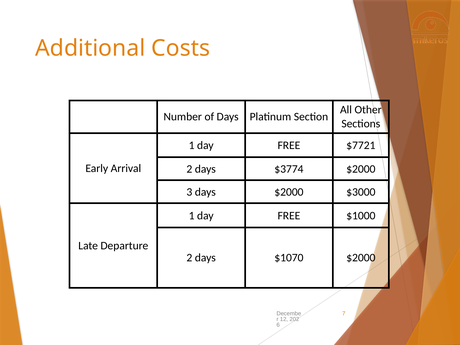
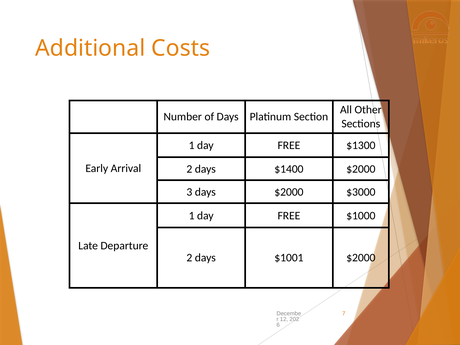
$7721: $7721 -> $1300 (361, 145)
$3774: $3774 -> $1400 (289, 169)
$1070: $1070 -> $1001 (289, 258)
